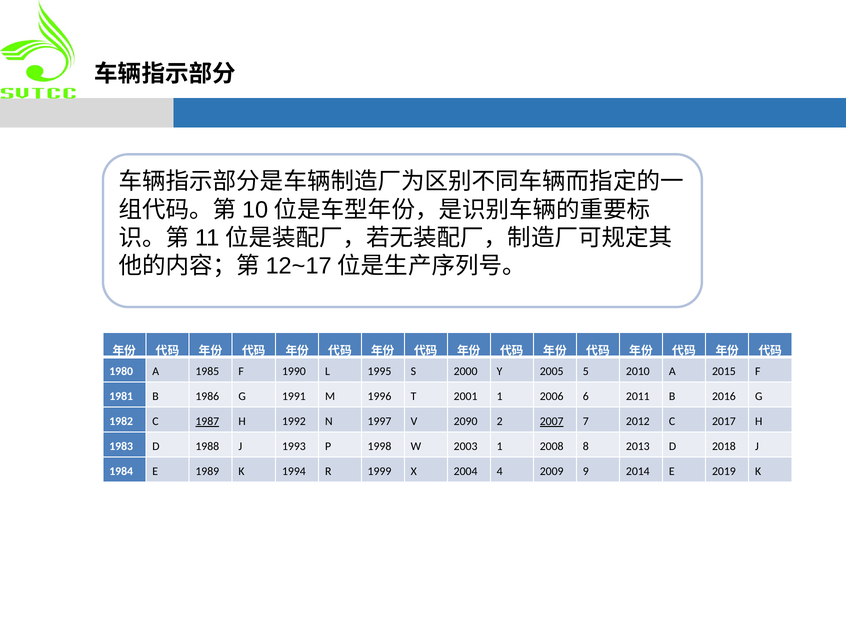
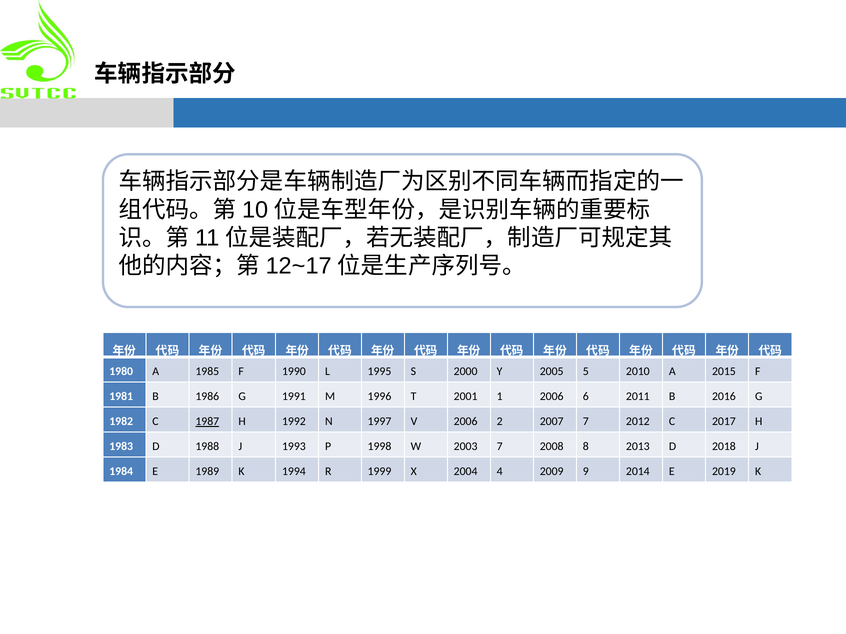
V 2090: 2090 -> 2006 (466, 422)
2007 underline: present -> none (552, 422)
2003 1: 1 -> 7 (500, 447)
